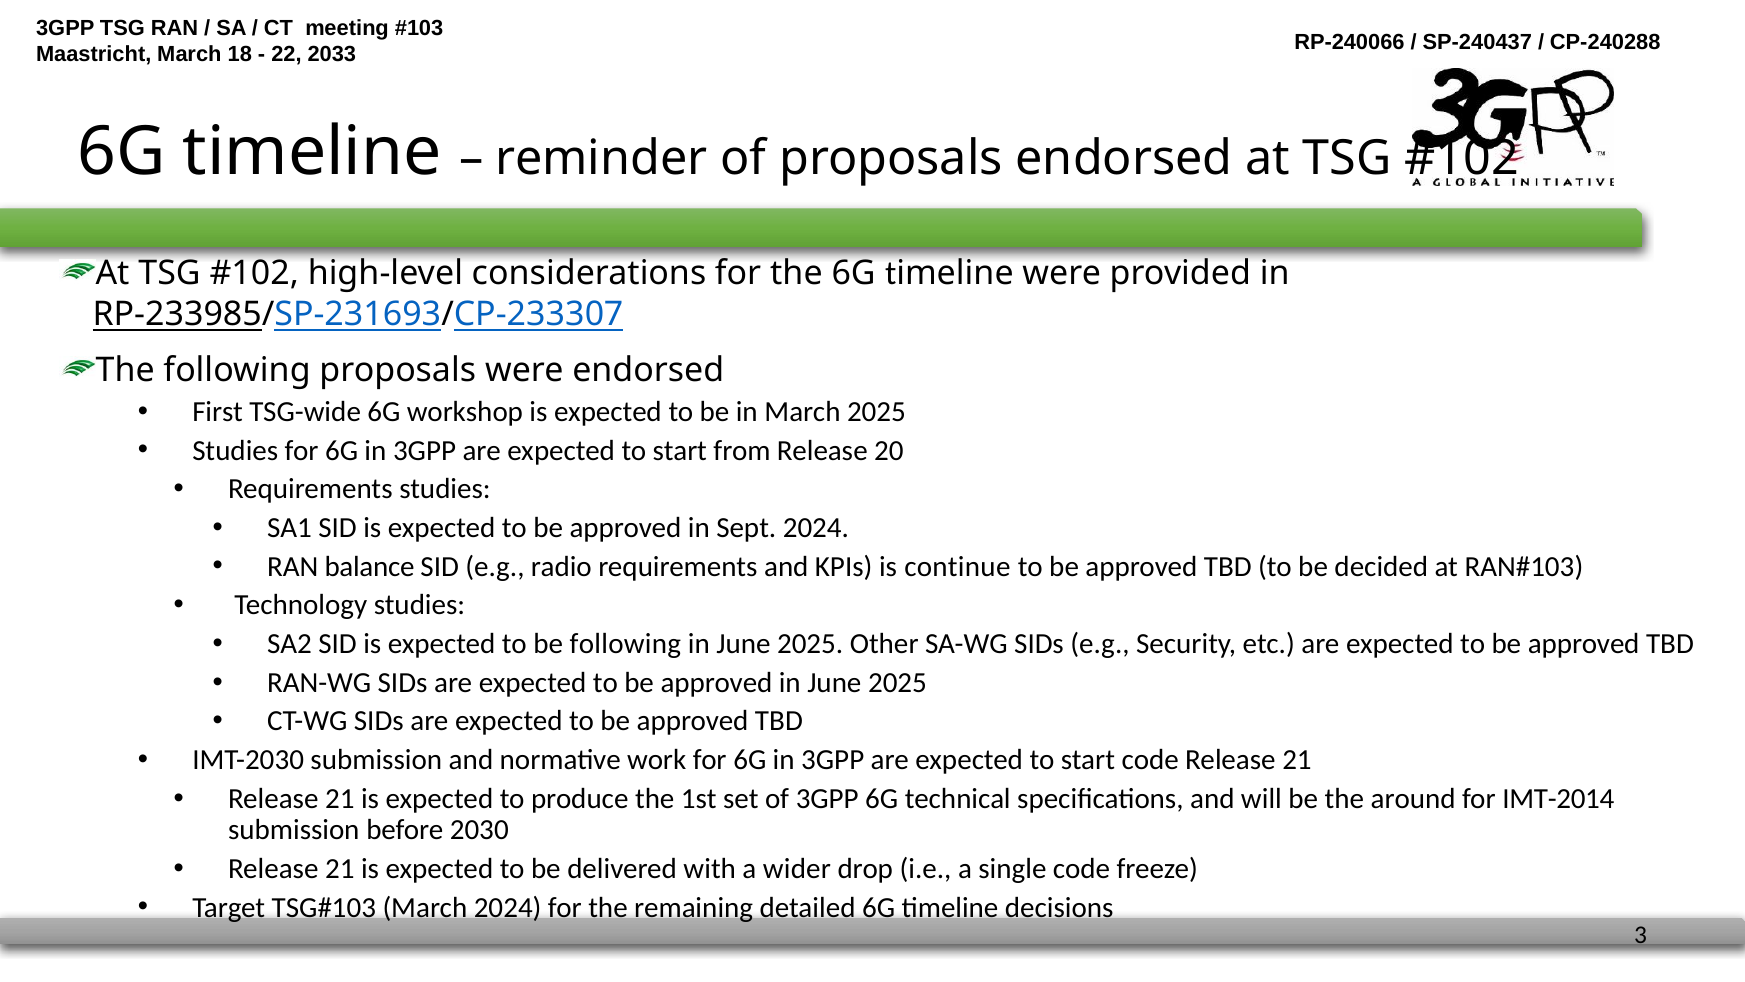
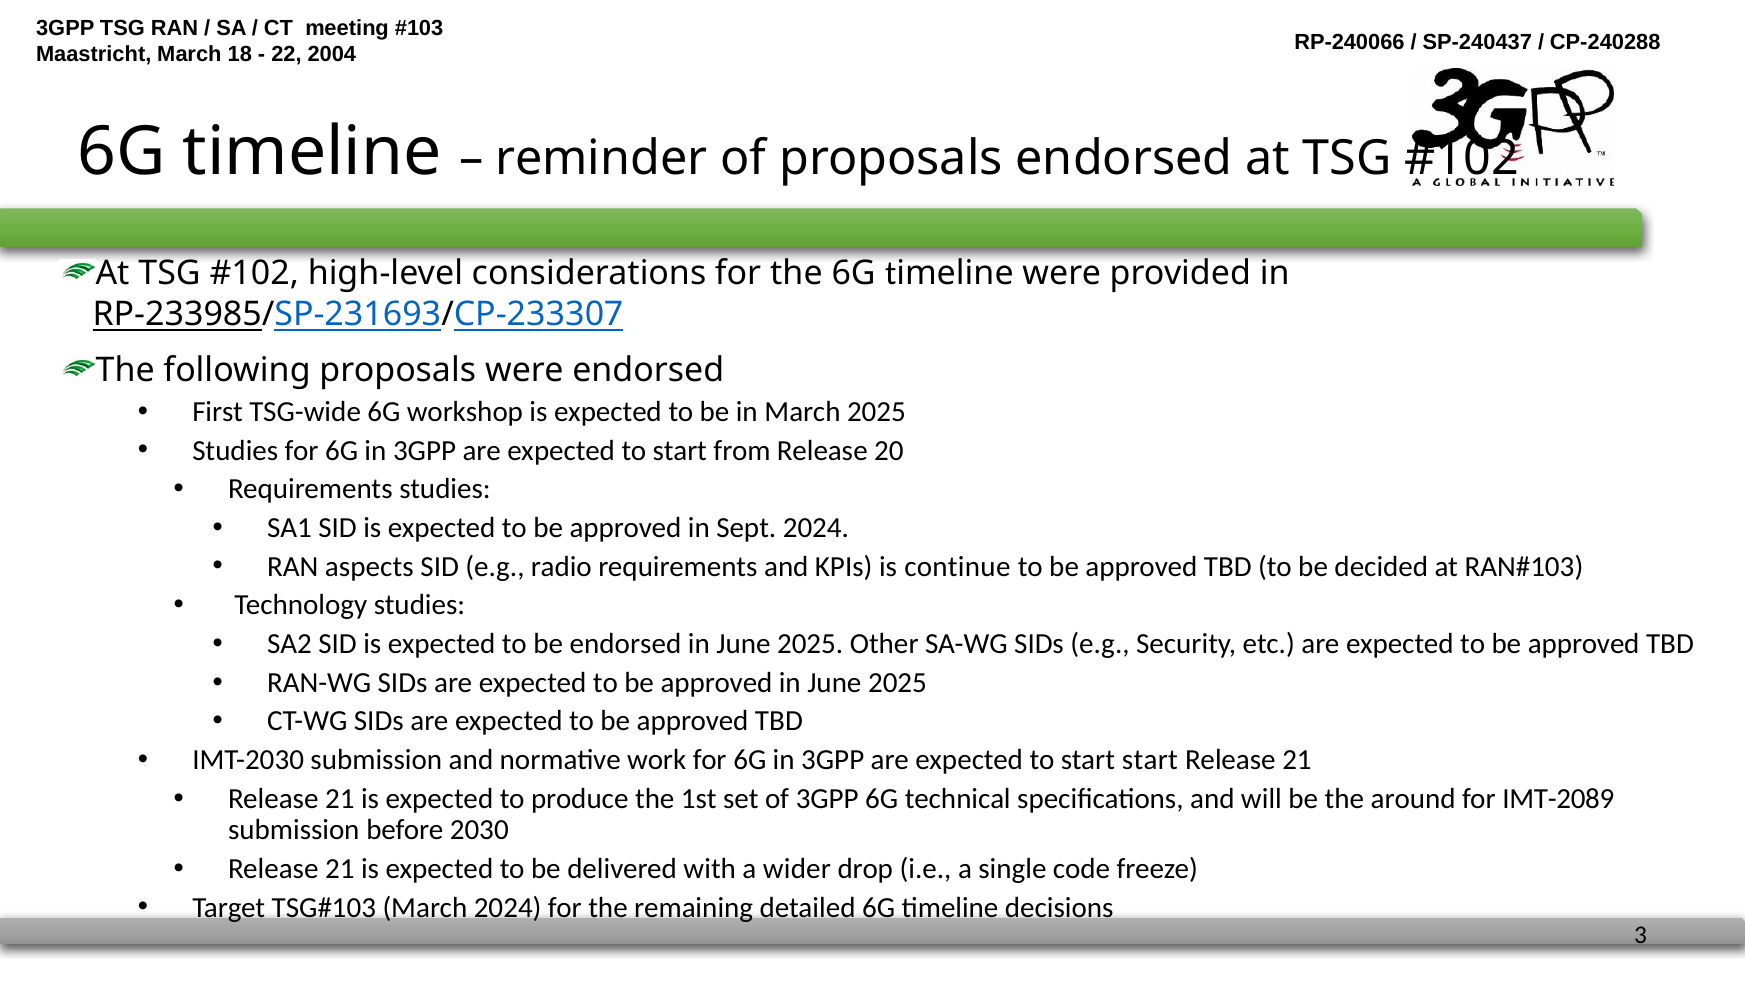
2033: 2033 -> 2004 (332, 55)
balance: balance -> aspects (369, 566)
be following: following -> endorsed (625, 644)
start code: code -> start (1150, 760)
IMT-2014: IMT-2014 -> IMT-2089 (1558, 798)
